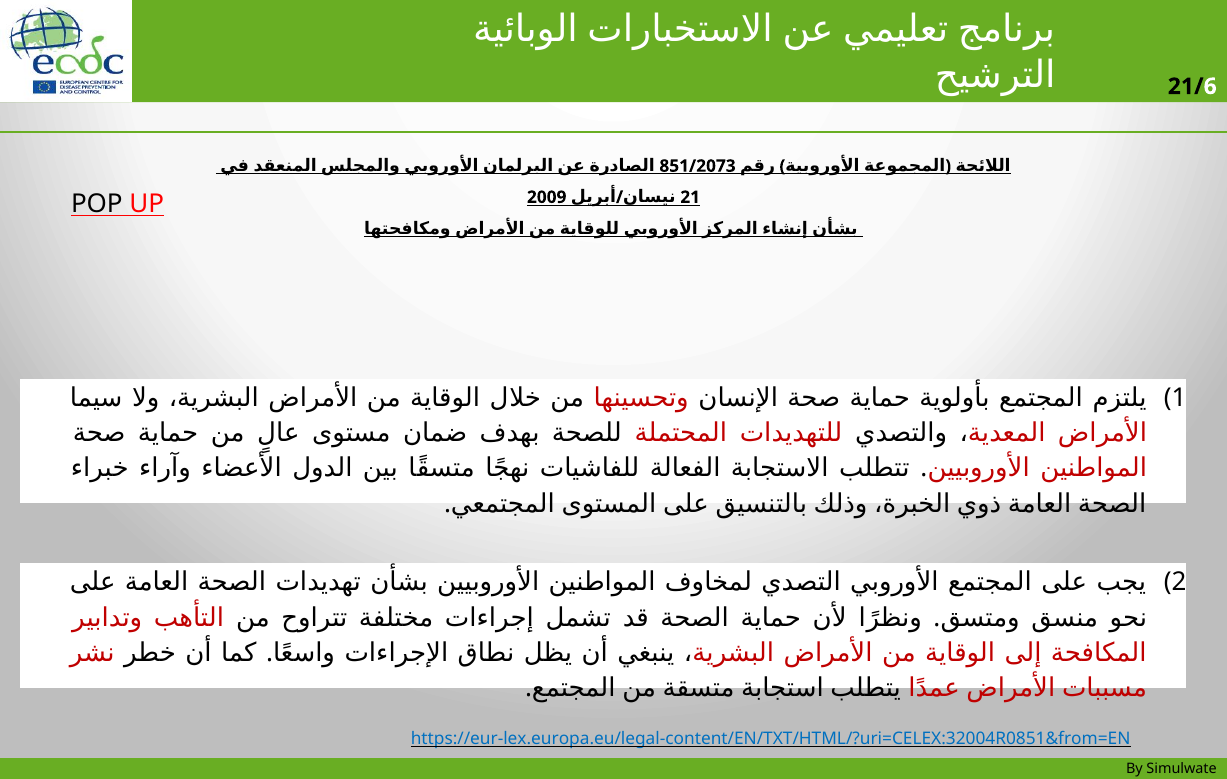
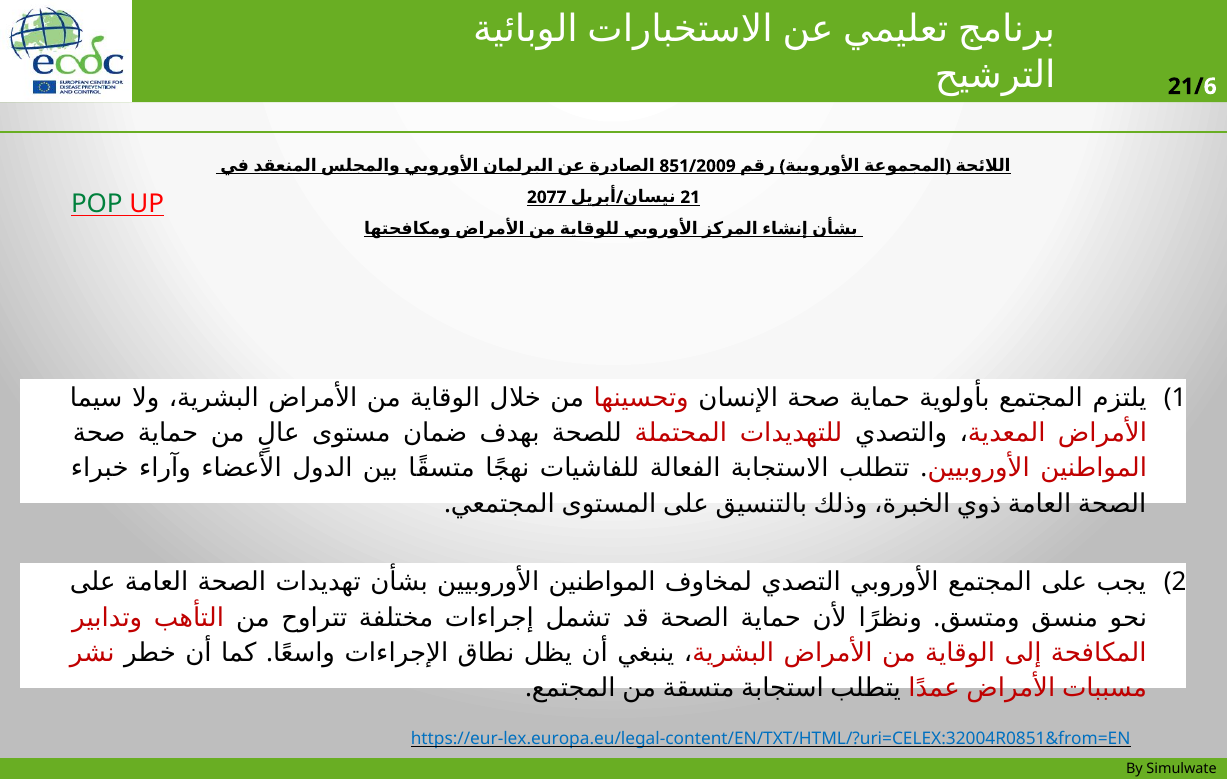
851/2073: 851/2073 -> 851/2009 (698, 166)
2009: 2009 -> 2077 (547, 197)
POP colour: black -> green (97, 204)
